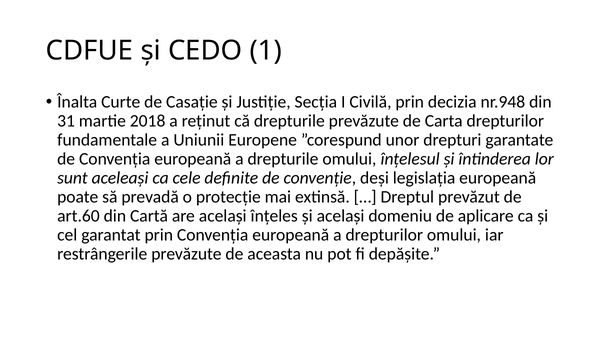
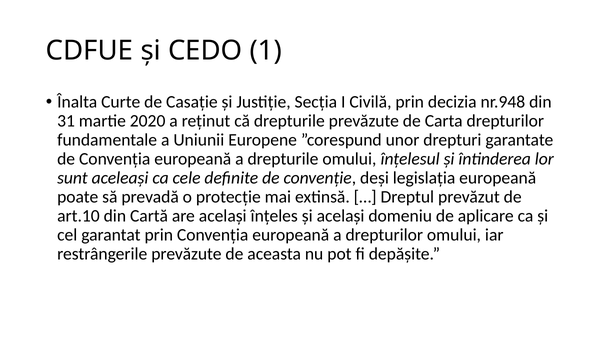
2018: 2018 -> 2020 (148, 121)
art.60: art.60 -> art.10 (78, 216)
